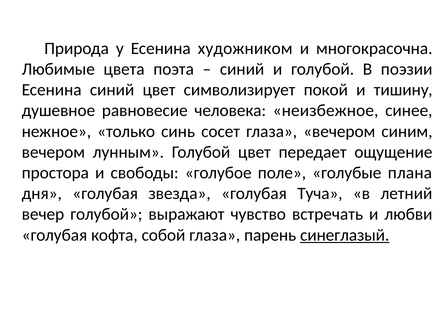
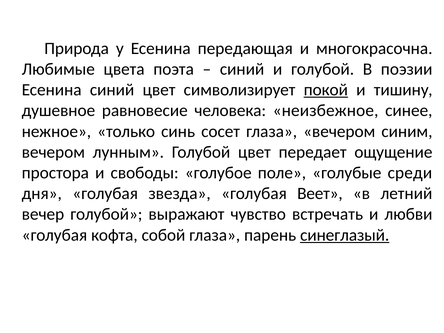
художником: художником -> передающая (245, 48)
покой underline: none -> present (326, 90)
плана: плана -> среди (410, 173)
Туча: Туча -> Веет (320, 194)
